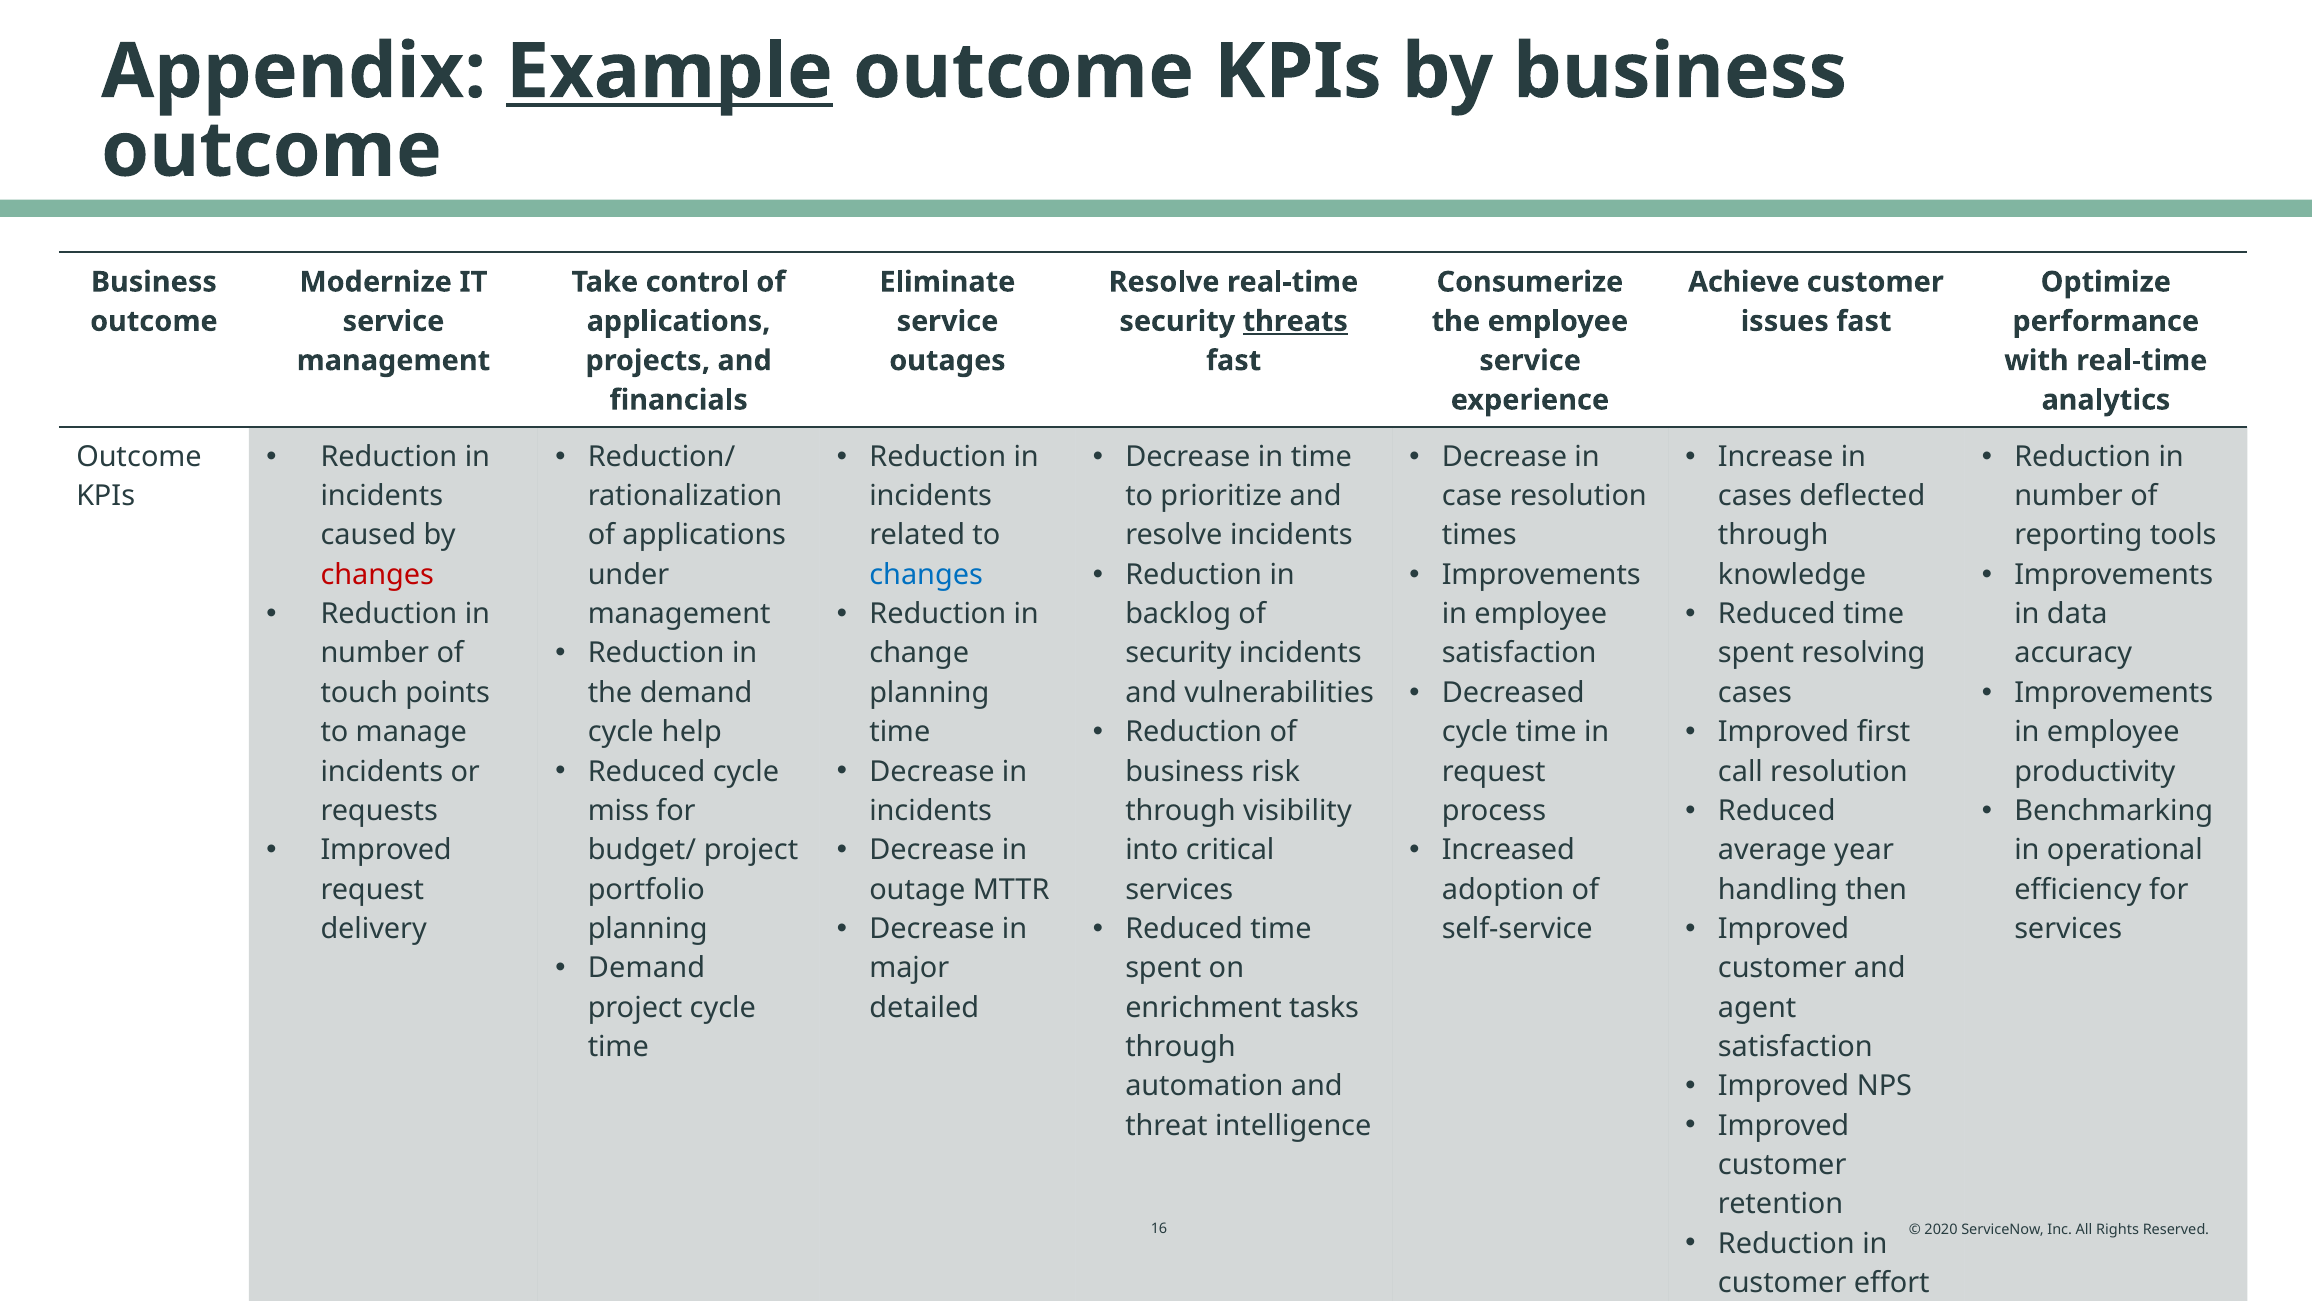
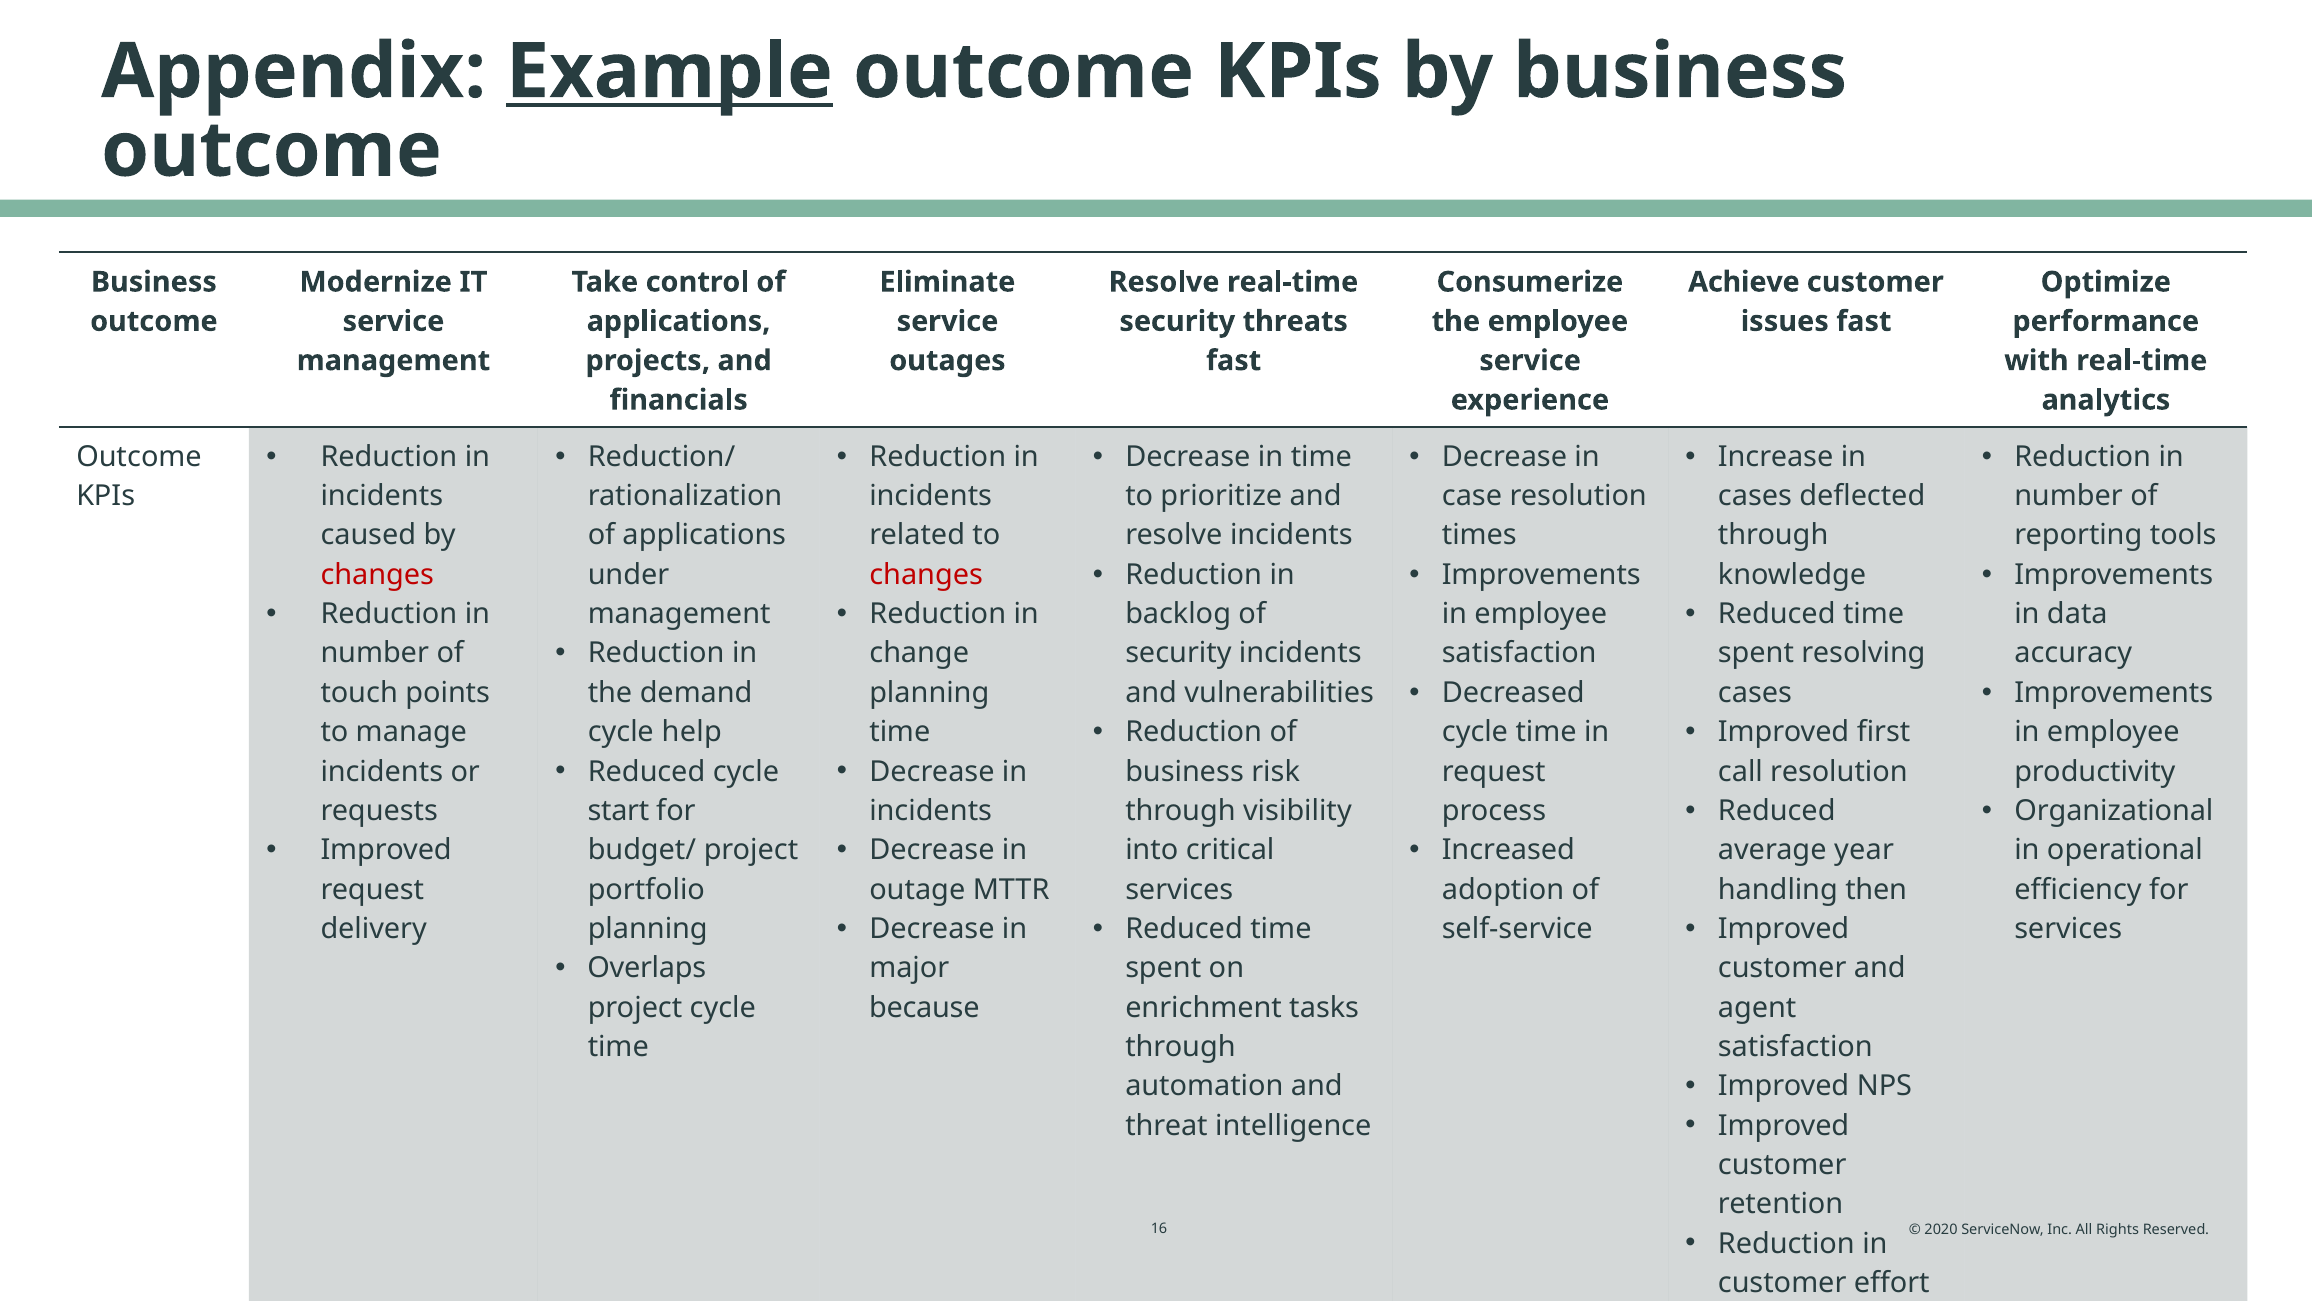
threats underline: present -> none (1295, 321)
changes colour: blue -> red (926, 575)
Benchmarking: Benchmarking -> Organizational (2114, 811)
miss: miss -> start (618, 811)
Demand: Demand -> Overlaps (647, 968)
detailed: detailed -> because (924, 1007)
